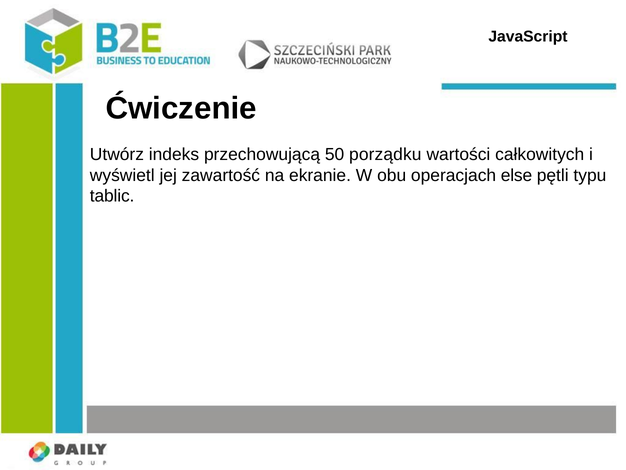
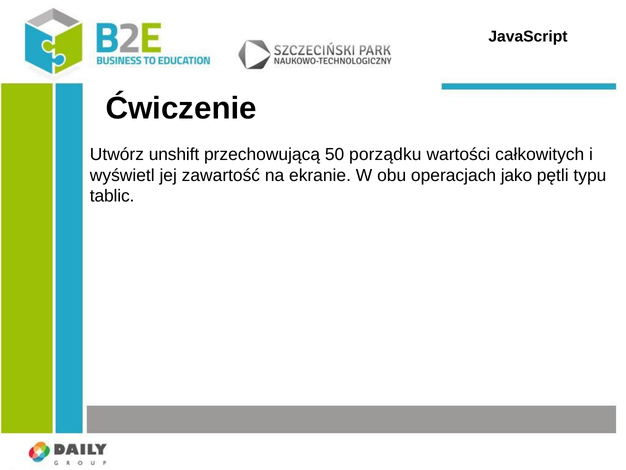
indeks: indeks -> unshift (174, 154)
else: else -> jako (516, 175)
